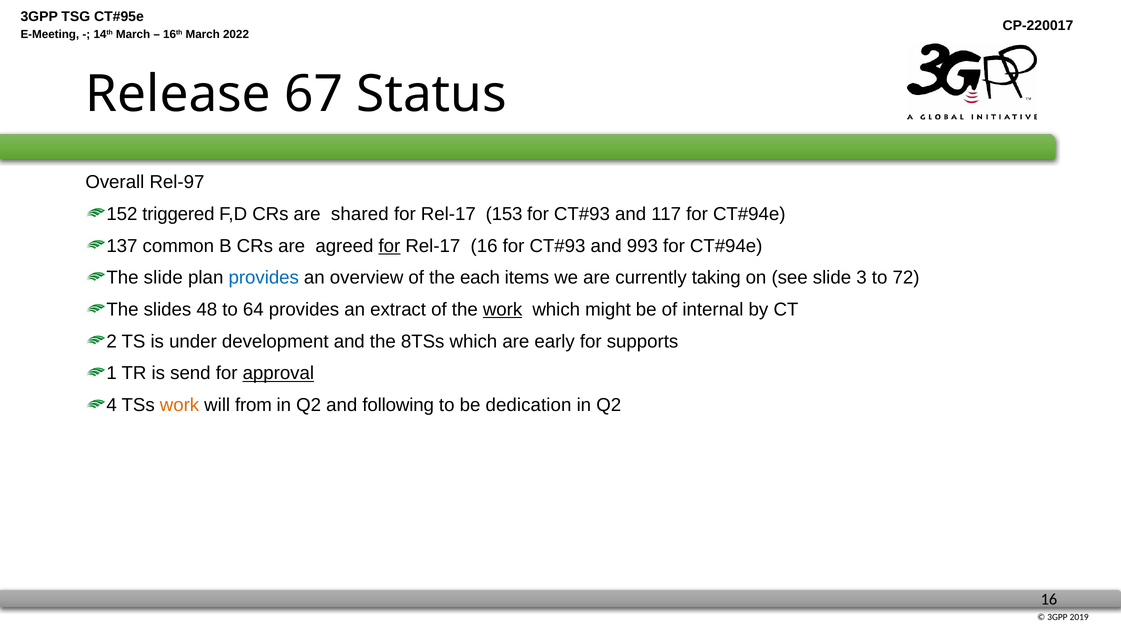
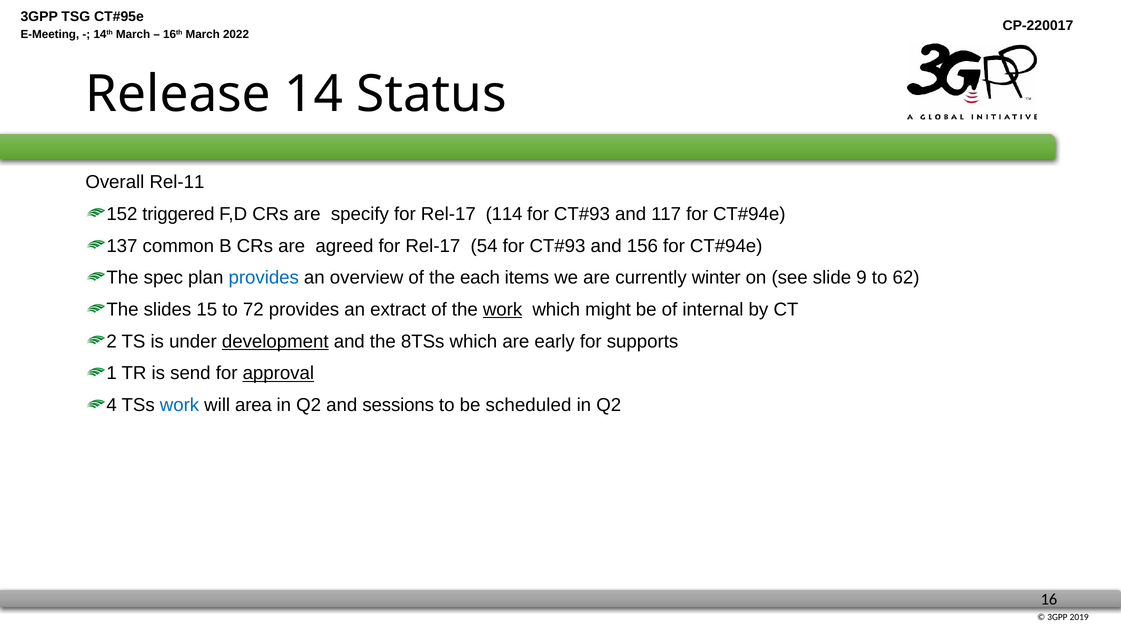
67: 67 -> 14 (314, 94)
Rel-97: Rel-97 -> Rel-11 (177, 182)
shared: shared -> specify (360, 214)
153: 153 -> 114 (504, 214)
for underline: present -> none (389, 246)
Rel-17 16: 16 -> 54 (484, 246)
993: 993 -> 156 (642, 246)
The slide: slide -> spec (163, 278)
taking: taking -> winter (716, 278)
3: 3 -> 9 (862, 278)
72: 72 -> 62 (906, 278)
48: 48 -> 15 (207, 309)
64: 64 -> 72 (253, 309)
development underline: none -> present (275, 341)
work colour: orange -> blue (179, 405)
from: from -> area (253, 405)
following: following -> sessions (398, 405)
dedication: dedication -> scheduled (528, 405)
